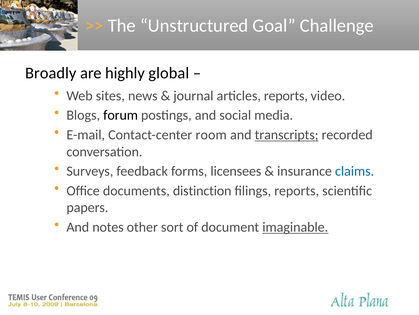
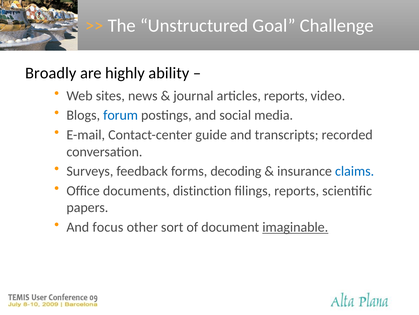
global: global -> ability (169, 73)
forum colour: black -> blue (121, 115)
room: room -> guide (211, 135)
transcripts underline: present -> none (287, 135)
licensees: licensees -> decoding (236, 171)
notes: notes -> focus (108, 227)
